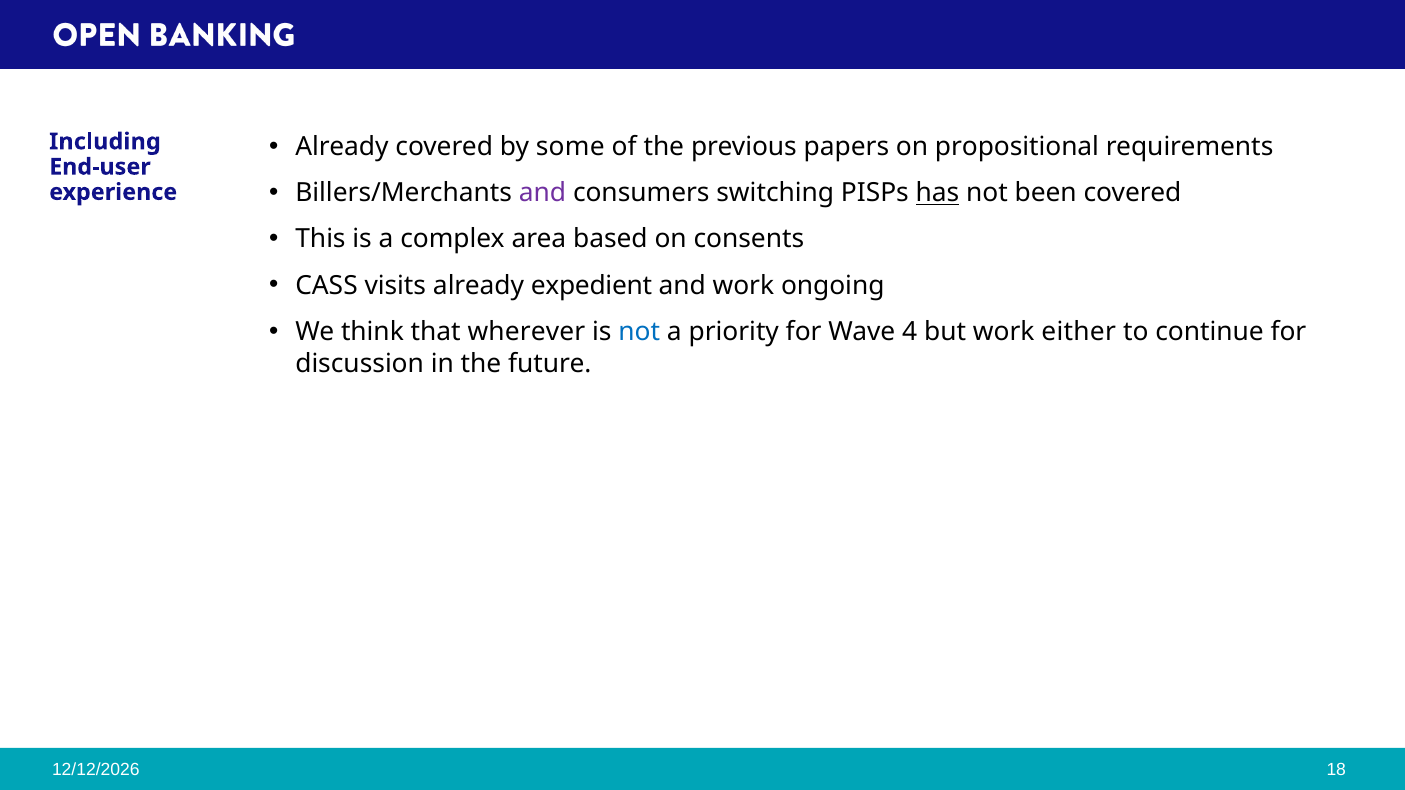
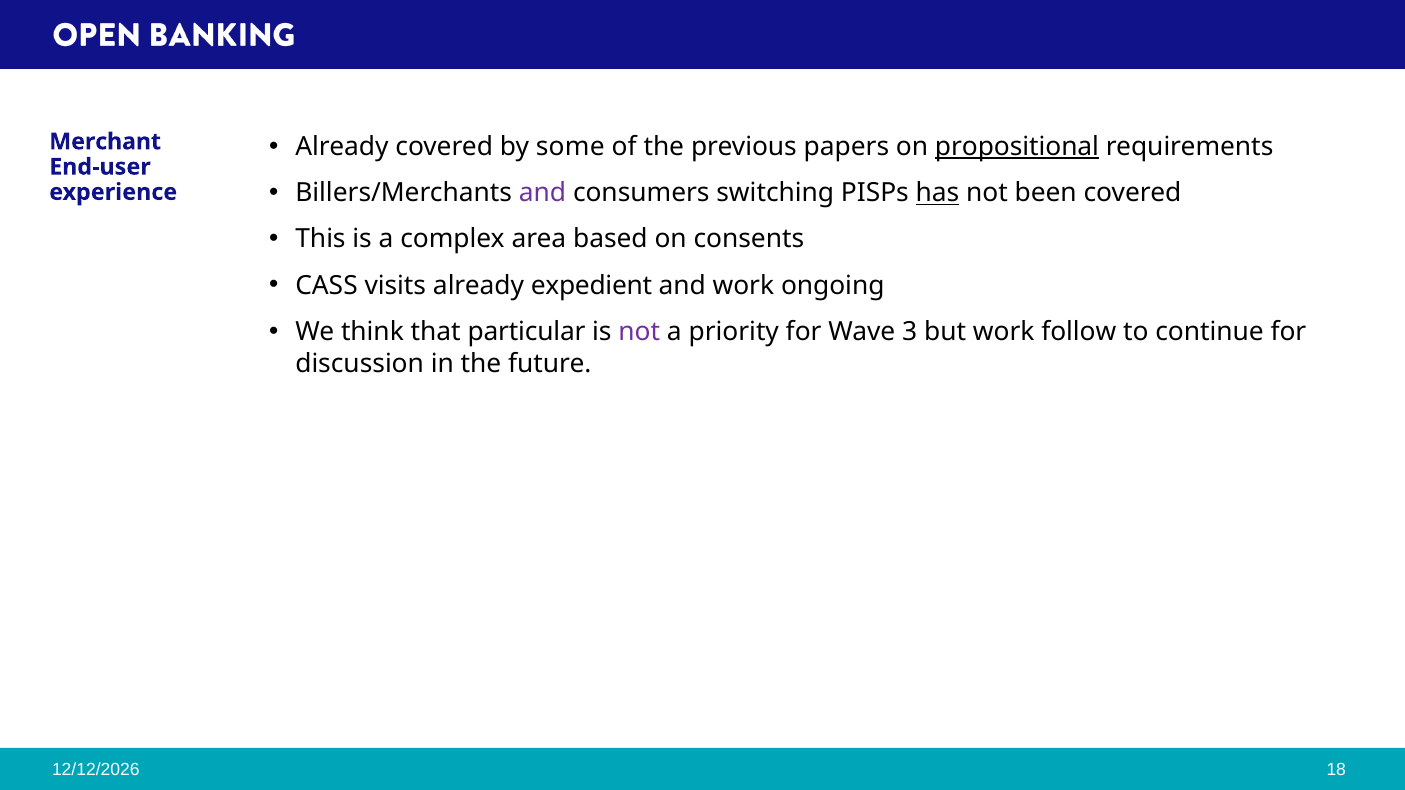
propositional underline: none -> present (1017, 147)
Including: Including -> Merchant (105, 142)
wherever: wherever -> particular (527, 332)
not colour: blue -> purple (639, 332)
4: 4 -> 3 (910, 332)
either: either -> follow (1079, 332)
